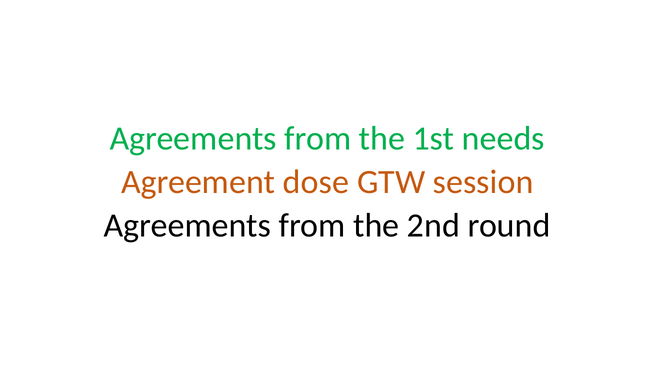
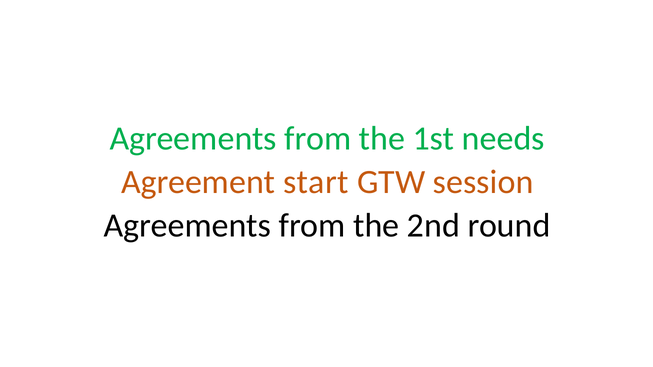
dose: dose -> start (316, 182)
